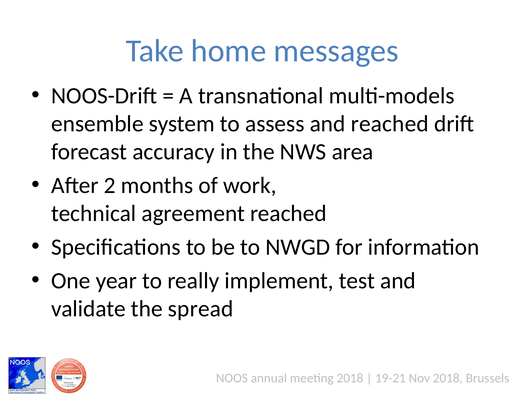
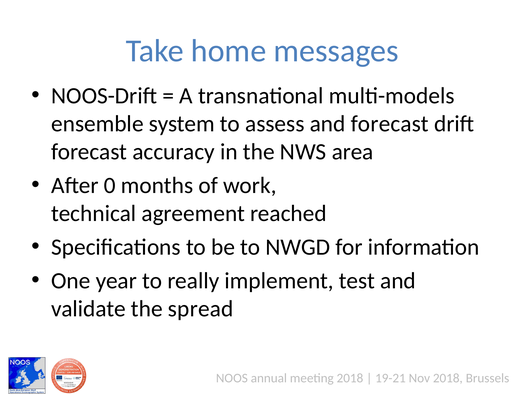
and reached: reached -> forecast (390, 124)
2: 2 -> 0 (110, 185)
